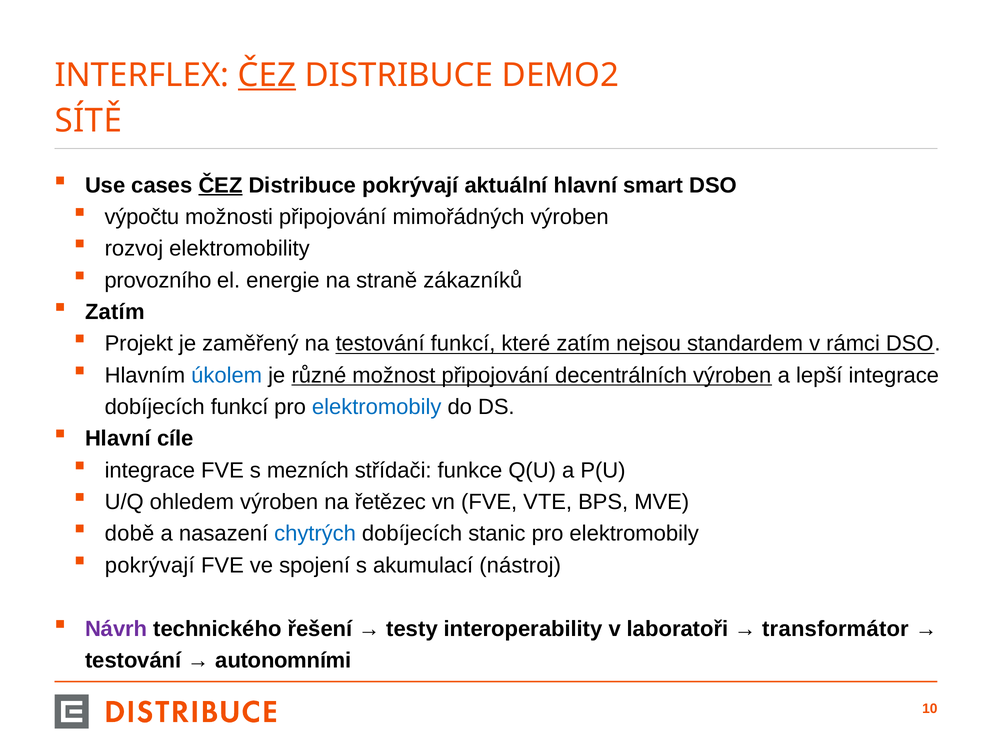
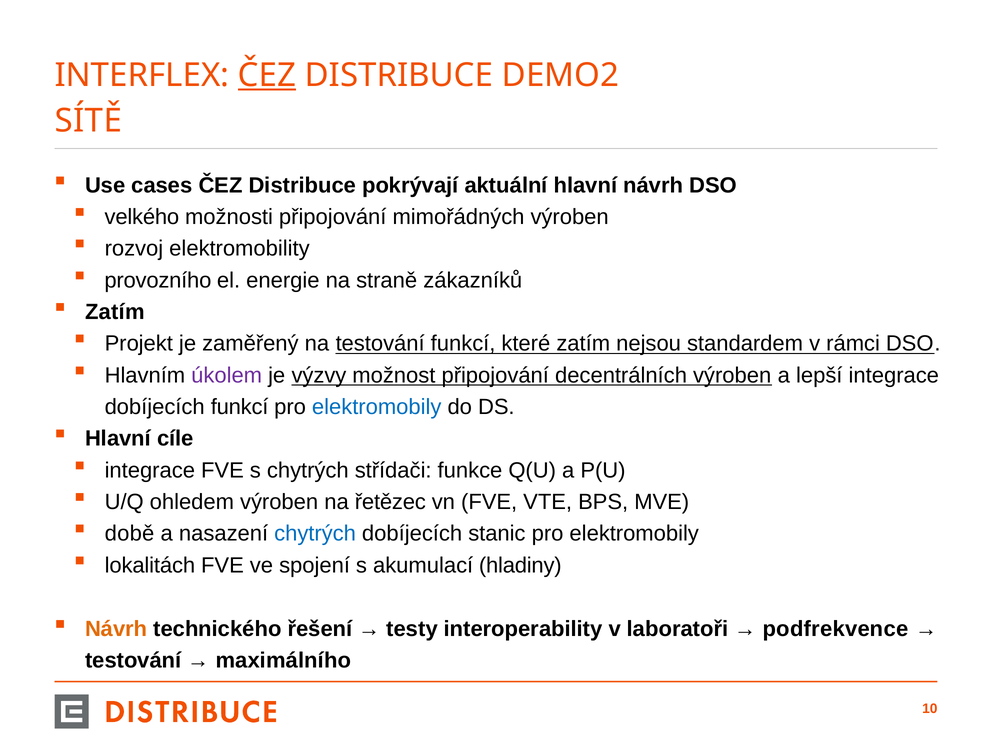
ČEZ underline: present -> none (221, 185)
hlavní smart: smart -> návrh (653, 185)
výpočtu: výpočtu -> velkého (142, 217)
úkolem colour: blue -> purple (227, 375)
různé: různé -> výzvy (319, 375)
s mezních: mezních -> chytrých (308, 470)
pokrývají: pokrývají -> lokalitách (150, 565)
nástroj: nástroj -> hladiny (520, 565)
Návrh colour: purple -> orange (116, 629)
transformátor: transformátor -> podfrekvence (836, 629)
autonomními: autonomními -> maximálního (283, 660)
